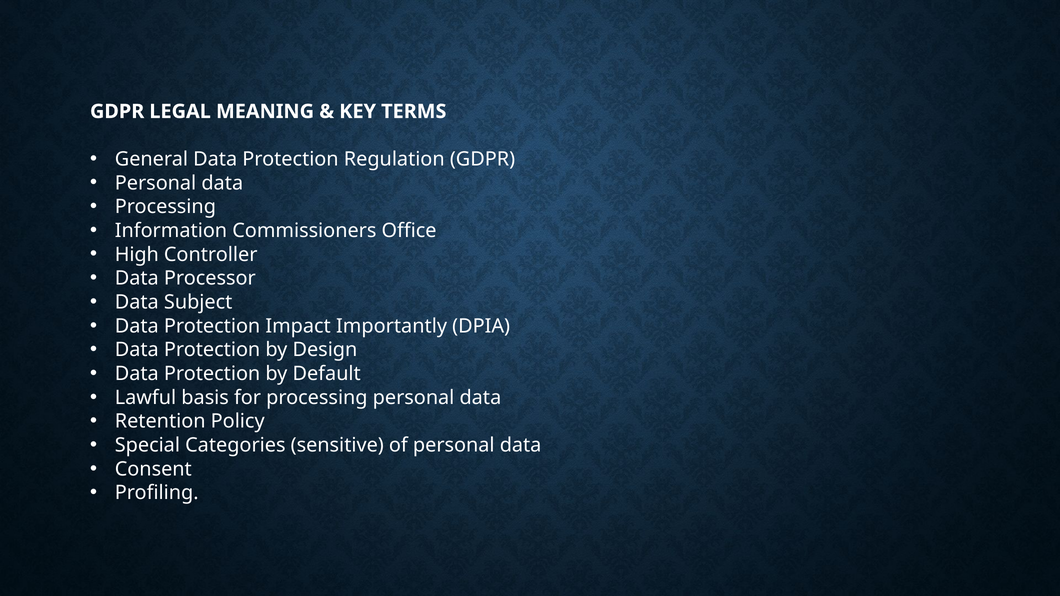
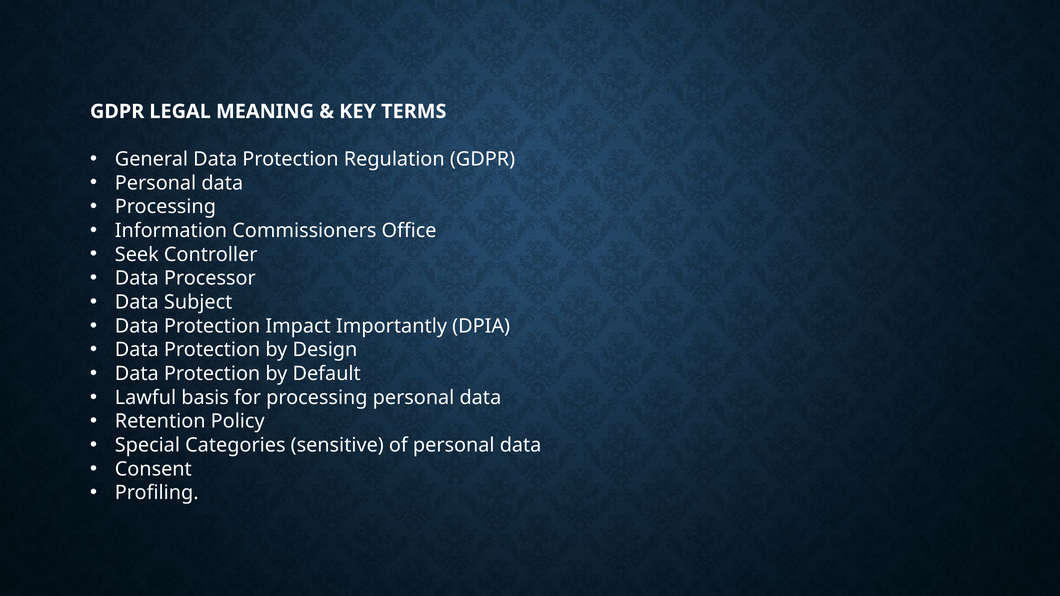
High: High -> Seek (137, 255)
